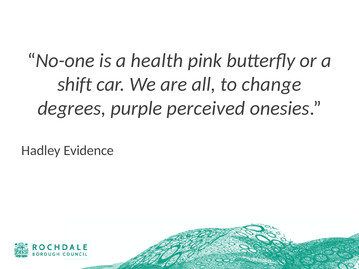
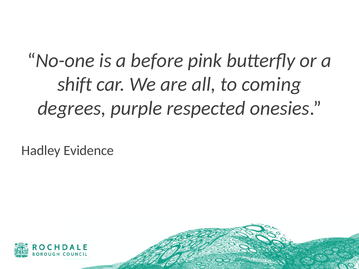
health: health -> before (157, 61)
change: change -> coming (271, 84)
perceived: perceived -> respected (206, 108)
